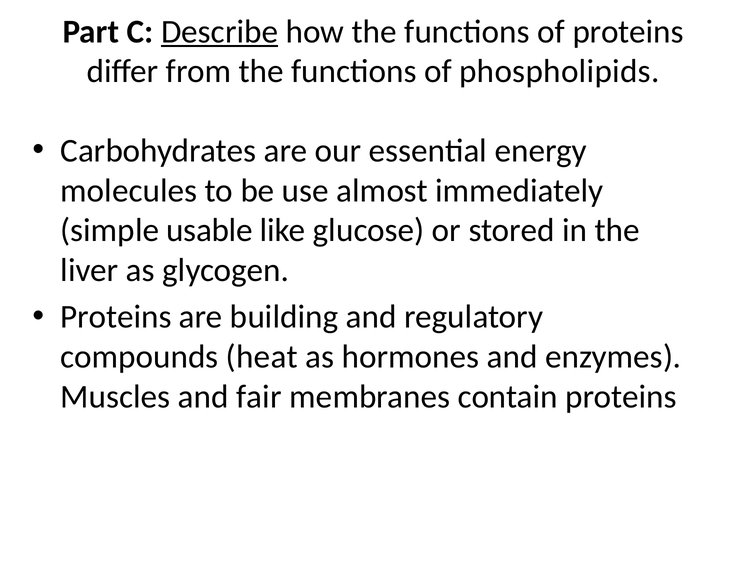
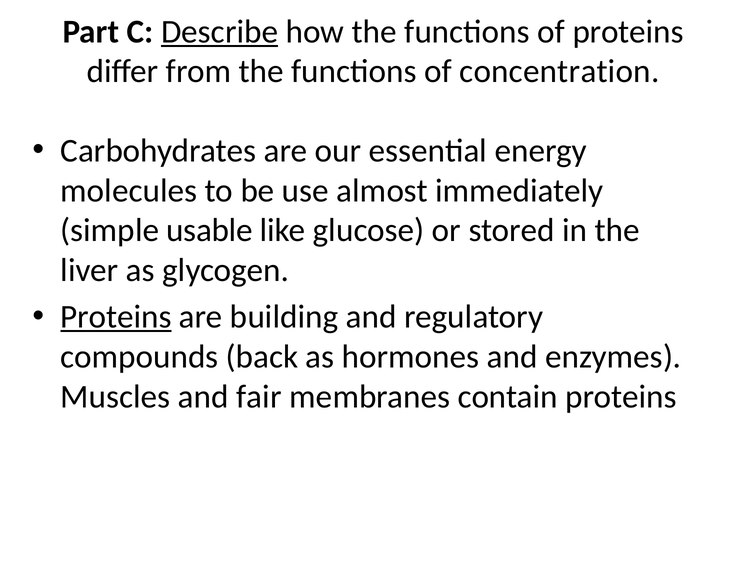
phospholipids: phospholipids -> concentration (559, 71)
Proteins underline: none -> present (116, 317)
heat: heat -> back (262, 356)
